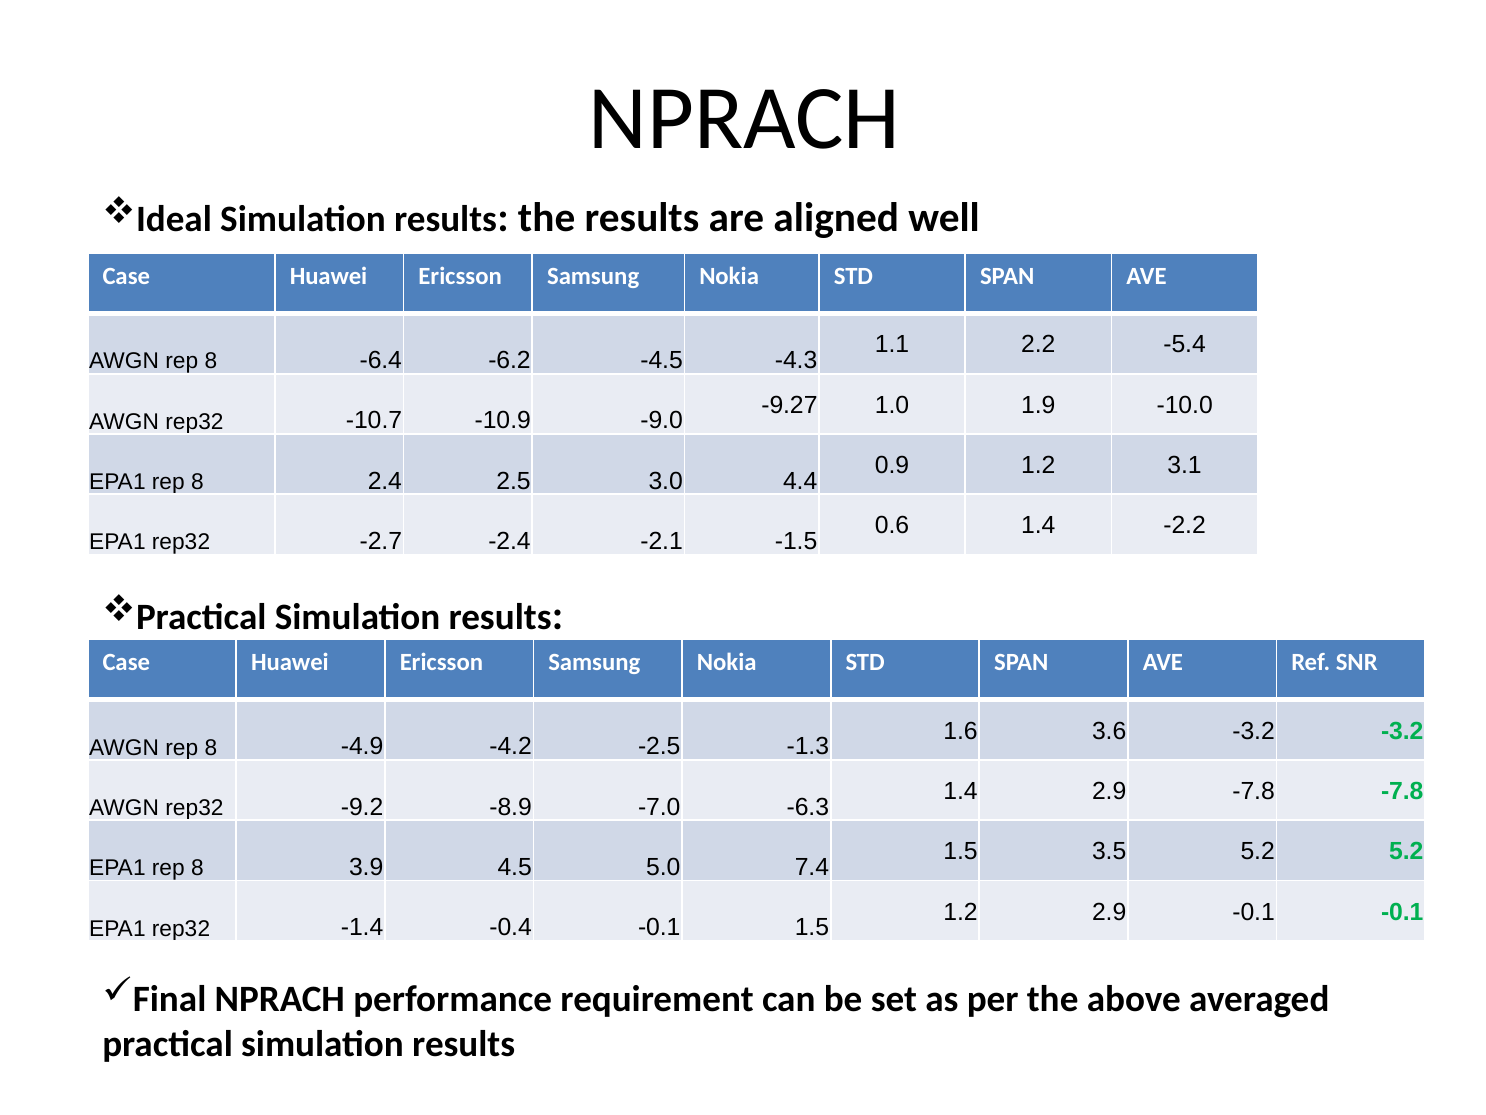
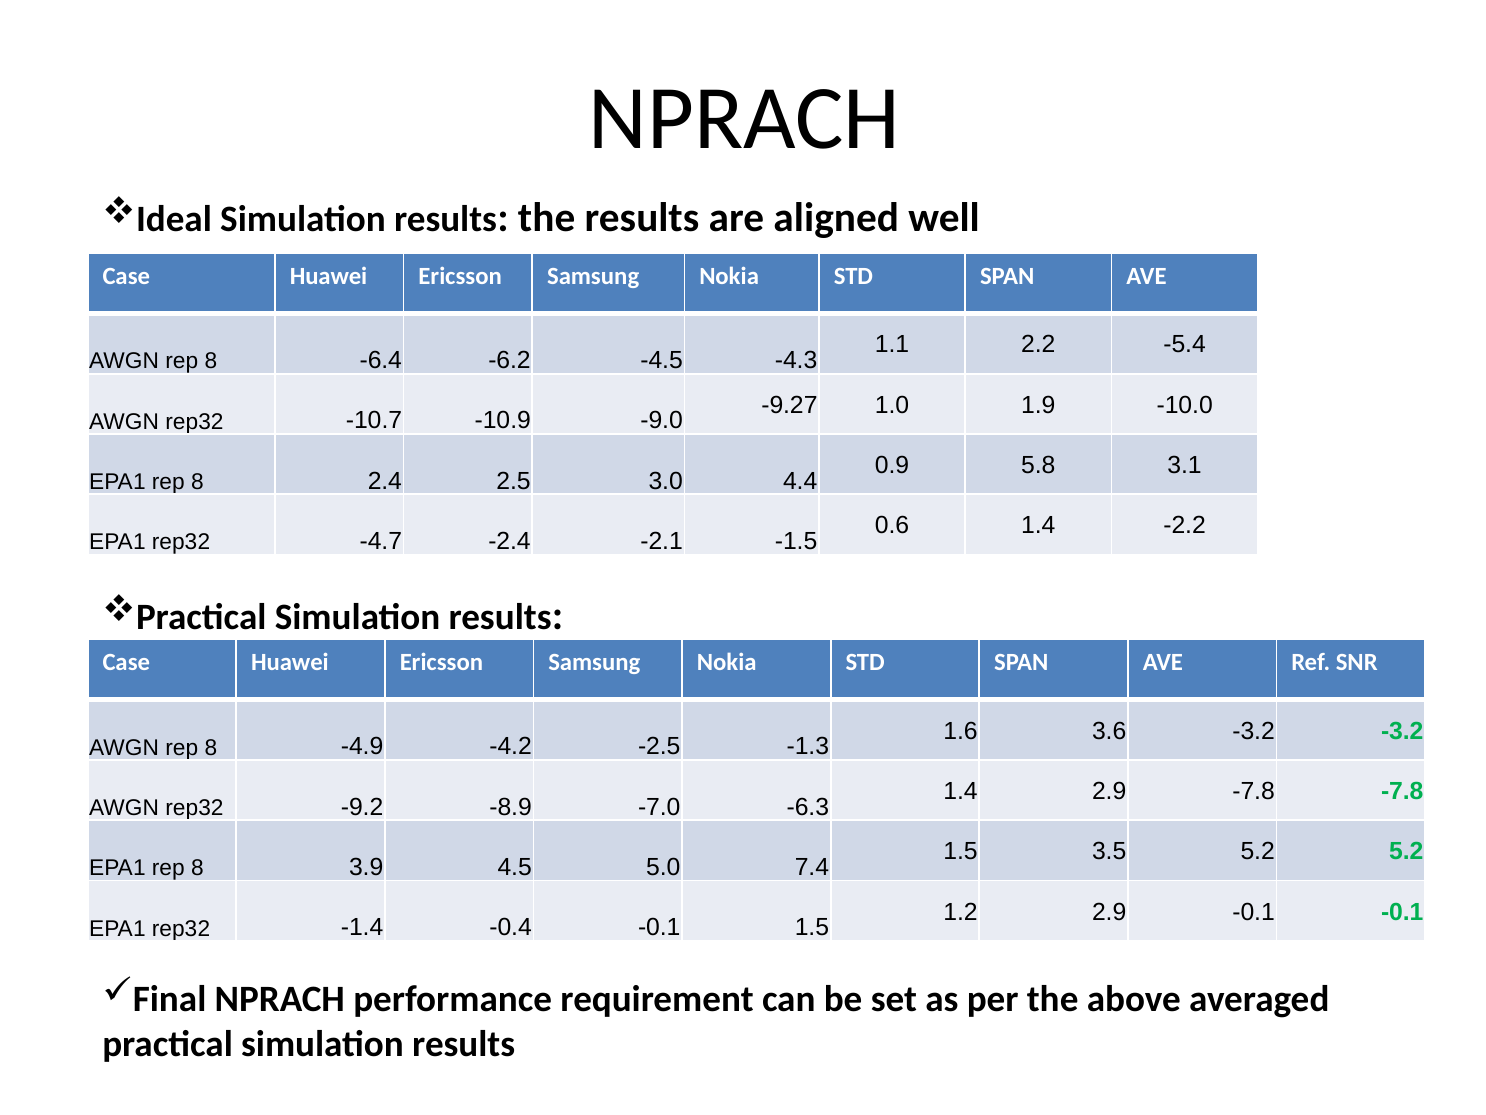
0.9 1.2: 1.2 -> 5.8 (1038, 465)
-2.7: -2.7 -> -4.7 (381, 541)
